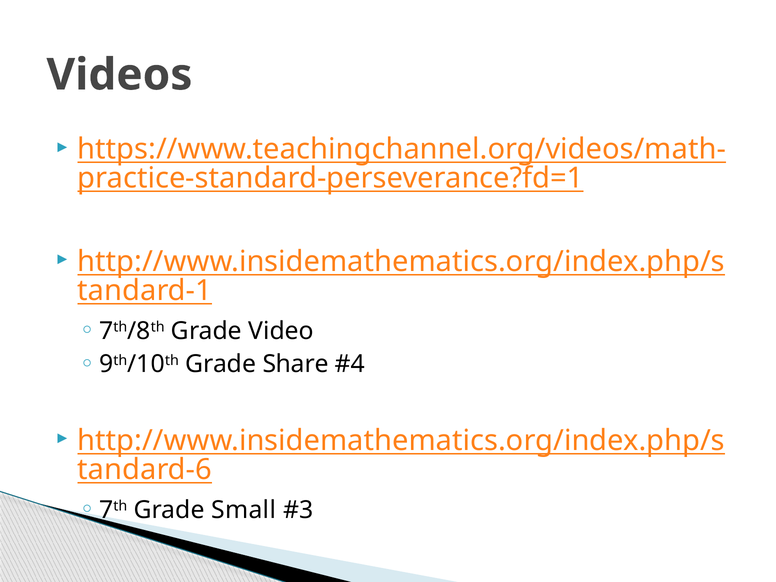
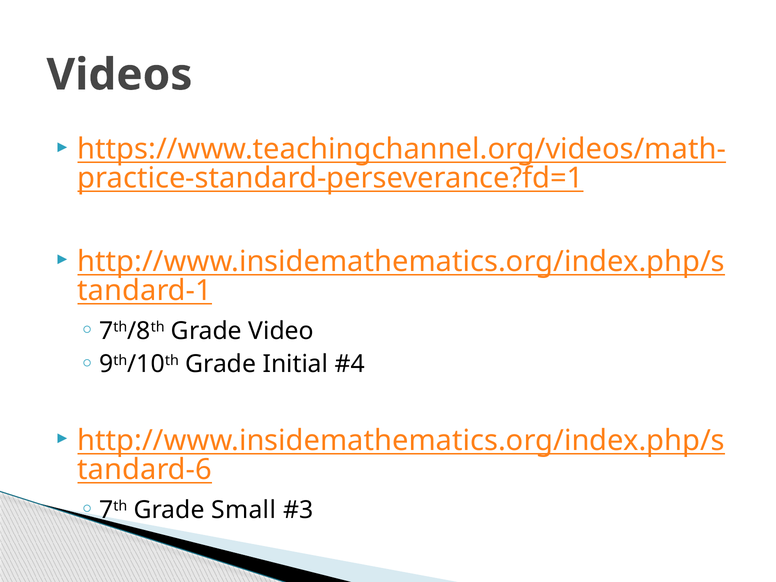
Share: Share -> Initial (295, 364)
